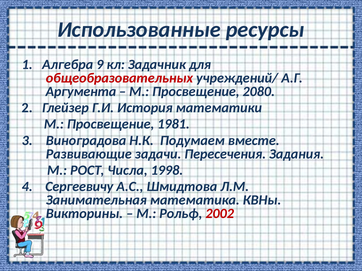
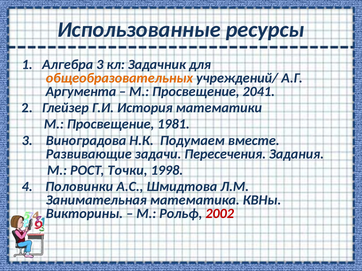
Алгебра 9: 9 -> 3 (100, 65)
общеобразовательных colour: red -> orange (119, 78)
2080: 2080 -> 2041 (259, 92)
Числа: Числа -> Точки (127, 171)
Сергеевичу: Сергеевичу -> Половинки (79, 187)
